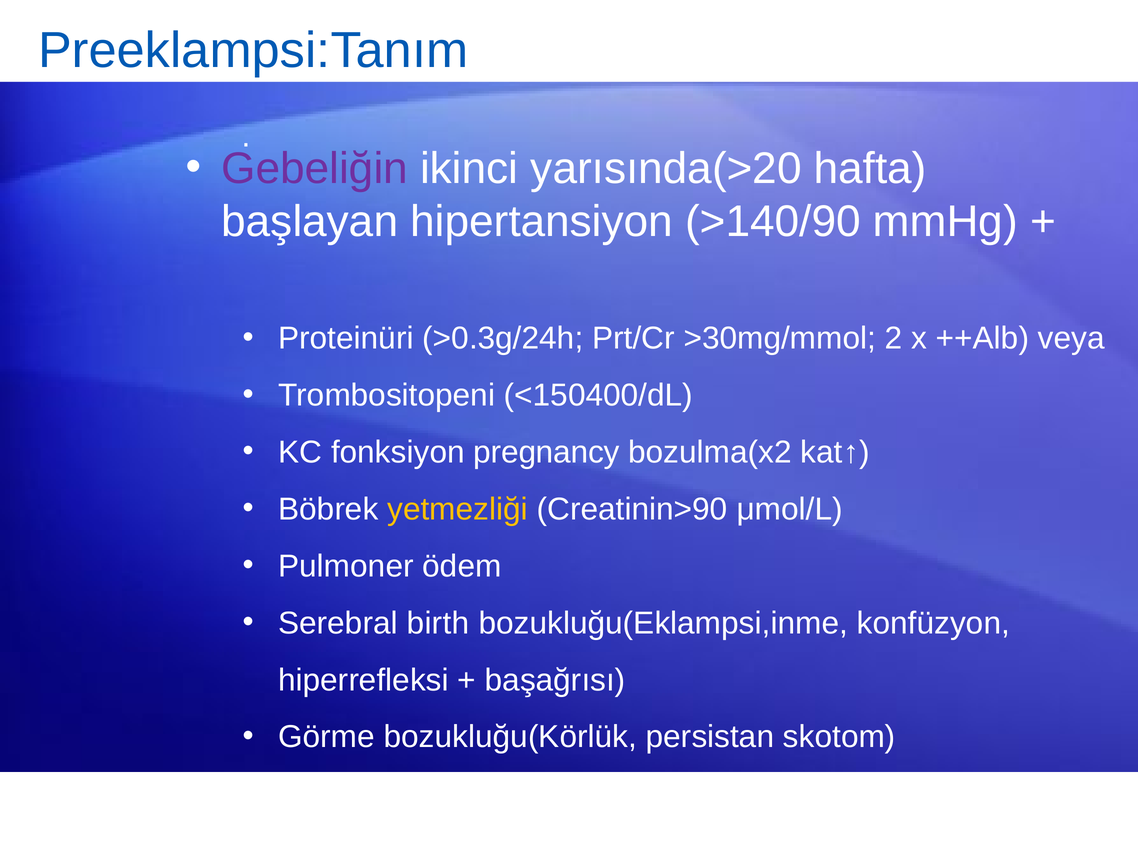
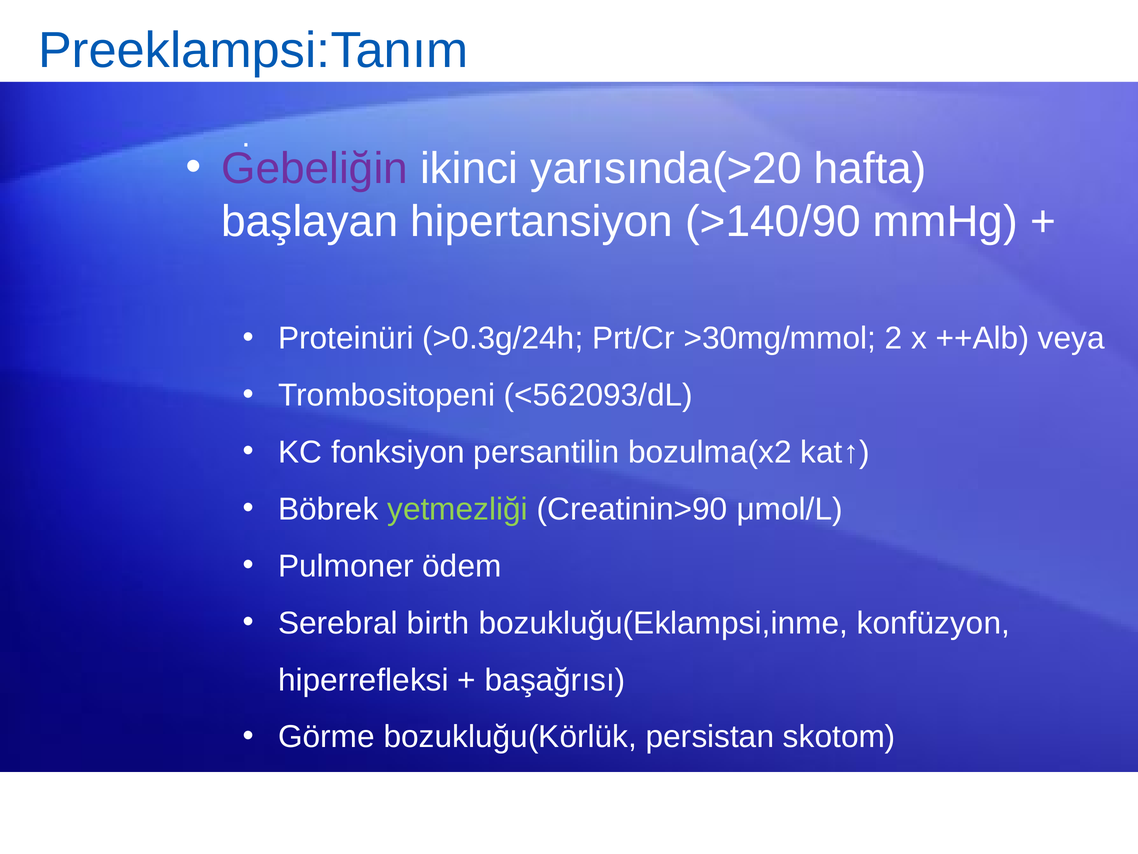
<150400/dL: <150400/dL -> <562093/dL (598, 395)
pregnancy: pregnancy -> persantilin (546, 452)
yetmezliği colour: yellow -> light green (458, 509)
